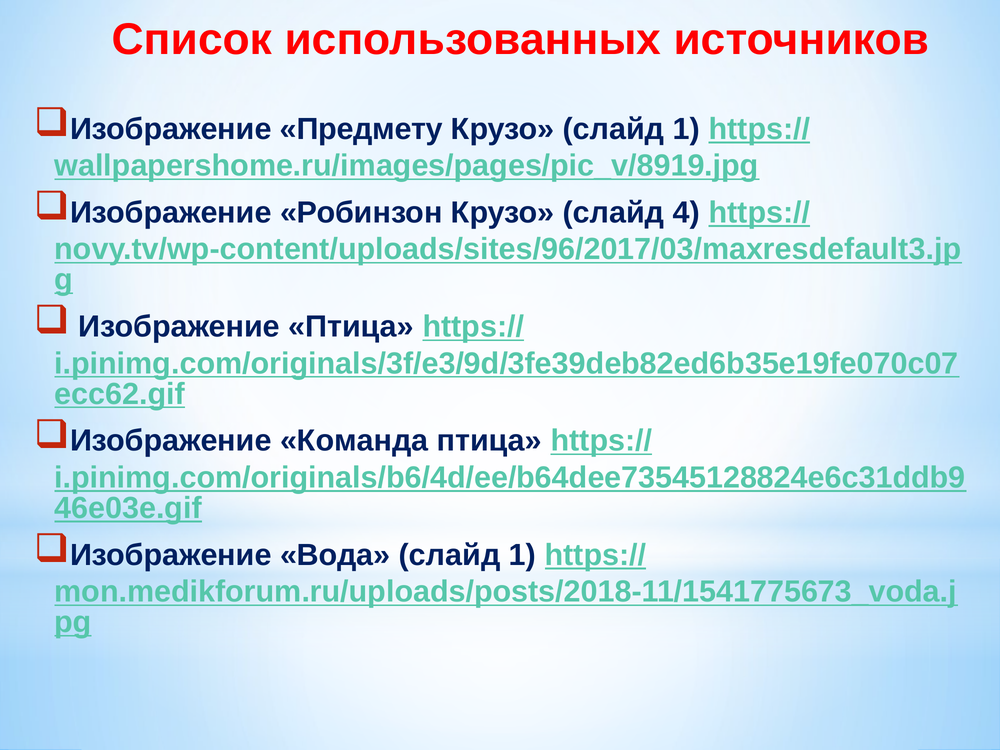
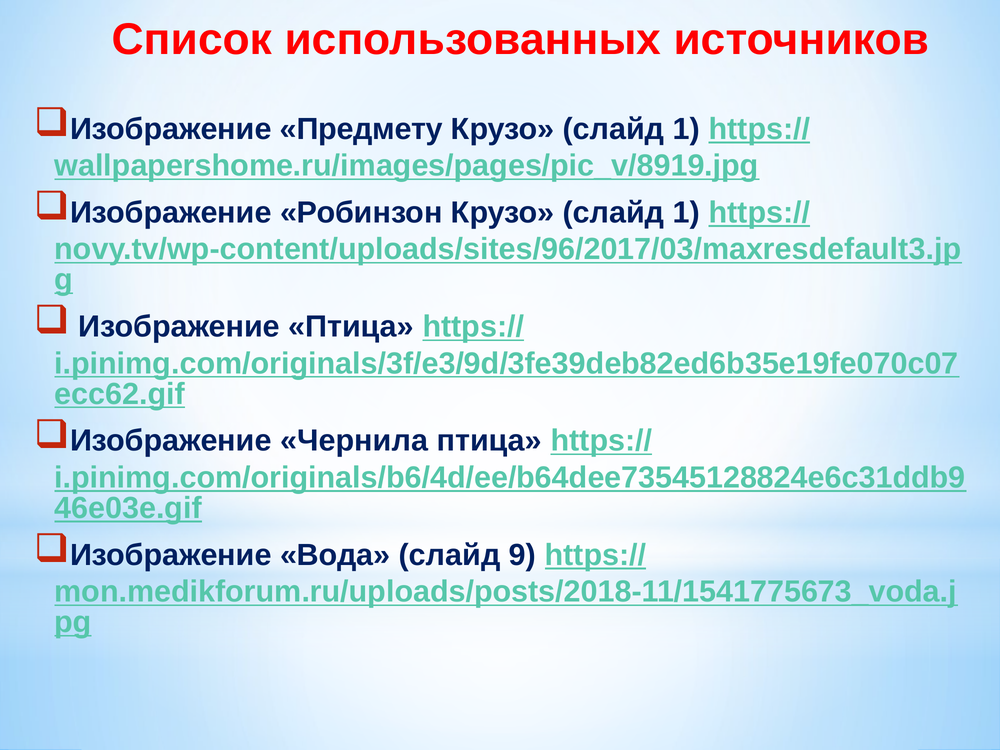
Робинзон Крузо слайд 4: 4 -> 1 (686, 213)
Команда: Команда -> Чернила (354, 441)
Вода слайд 1: 1 -> 9 (522, 555)
